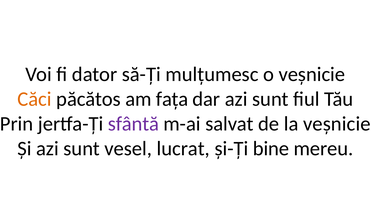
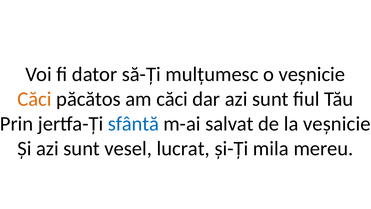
am fața: fața -> căci (172, 99)
sfântă colour: purple -> blue (133, 124)
bine: bine -> mila (271, 148)
